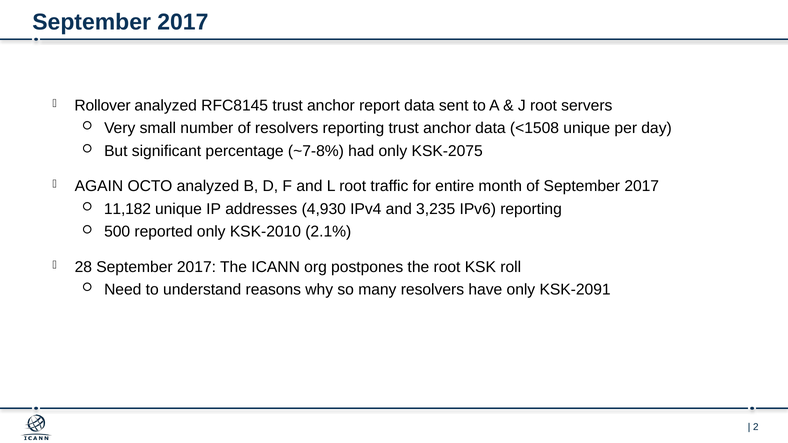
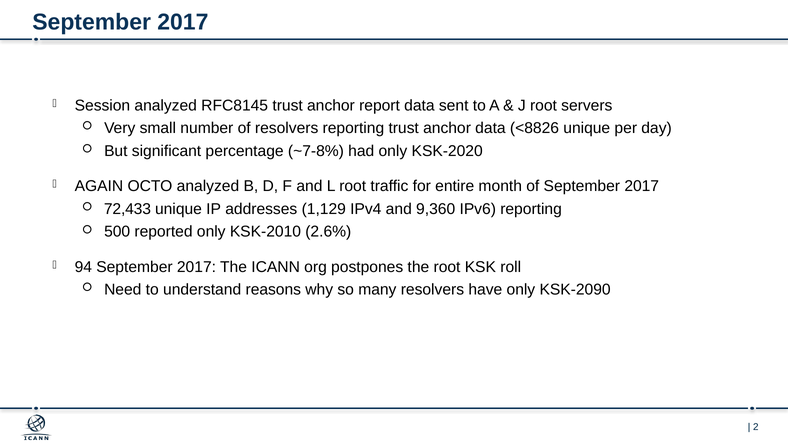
Rollover: Rollover -> Session (102, 105)
<1508: <1508 -> <8826 (534, 128)
KSK-2075: KSK-2075 -> KSK-2020 (447, 151)
11,182: 11,182 -> 72,433 (127, 209)
4,930: 4,930 -> 1,129 (324, 209)
3,235: 3,235 -> 9,360 (436, 209)
2.1%: 2.1% -> 2.6% (328, 232)
28: 28 -> 94 (83, 267)
KSK-2091: KSK-2091 -> KSK-2090 (575, 290)
